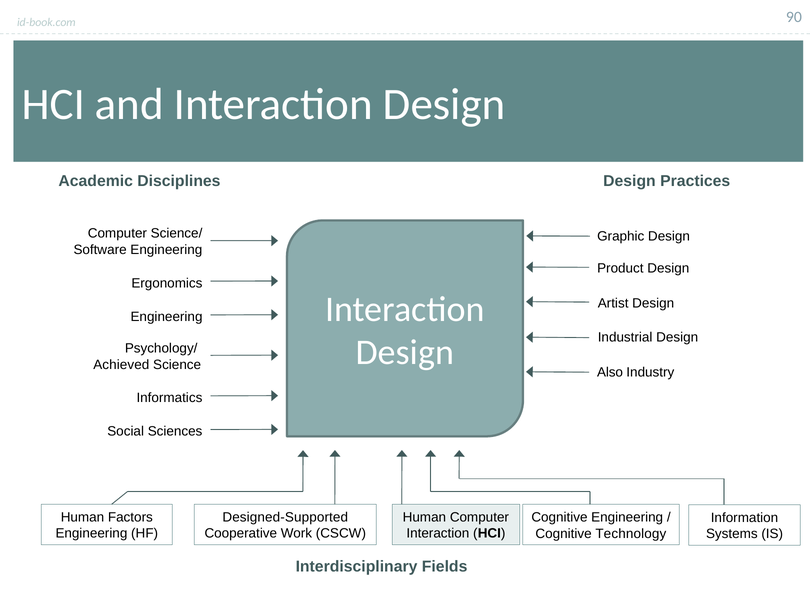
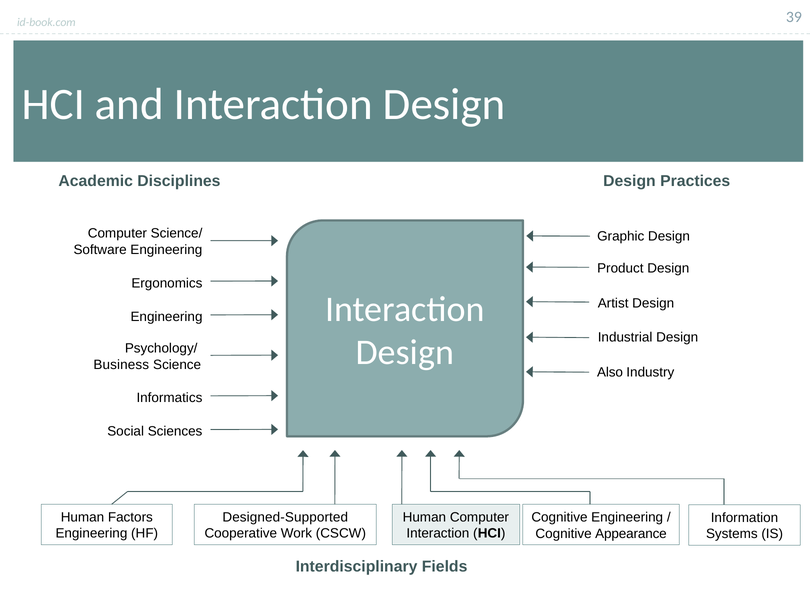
90: 90 -> 39 (794, 17)
Achieved: Achieved -> Business (121, 365)
Technology: Technology -> Appearance (631, 534)
